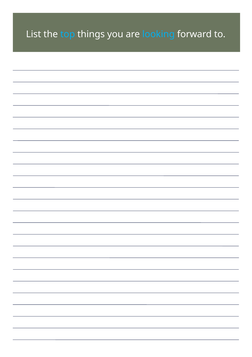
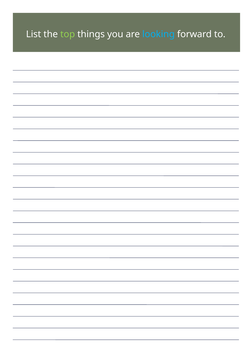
top colour: light blue -> light green (68, 34)
